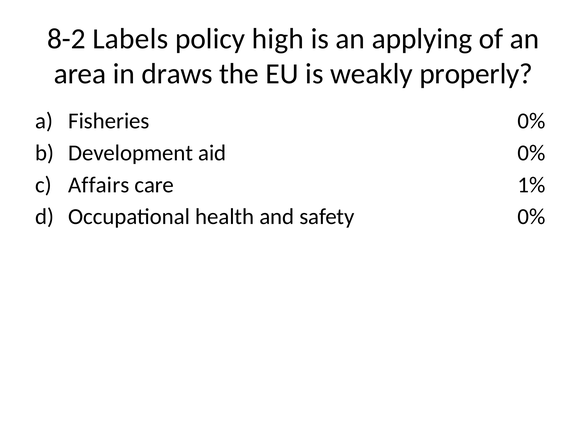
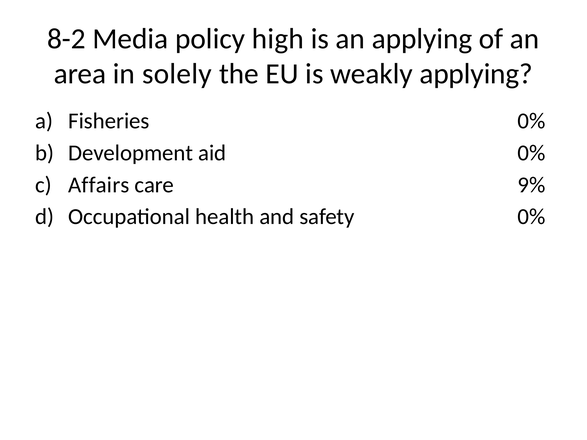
Labels: Labels -> Media (130, 39)
draws: draws -> solely (177, 74)
weakly properly: properly -> applying (476, 74)
1%: 1% -> 9% (531, 185)
